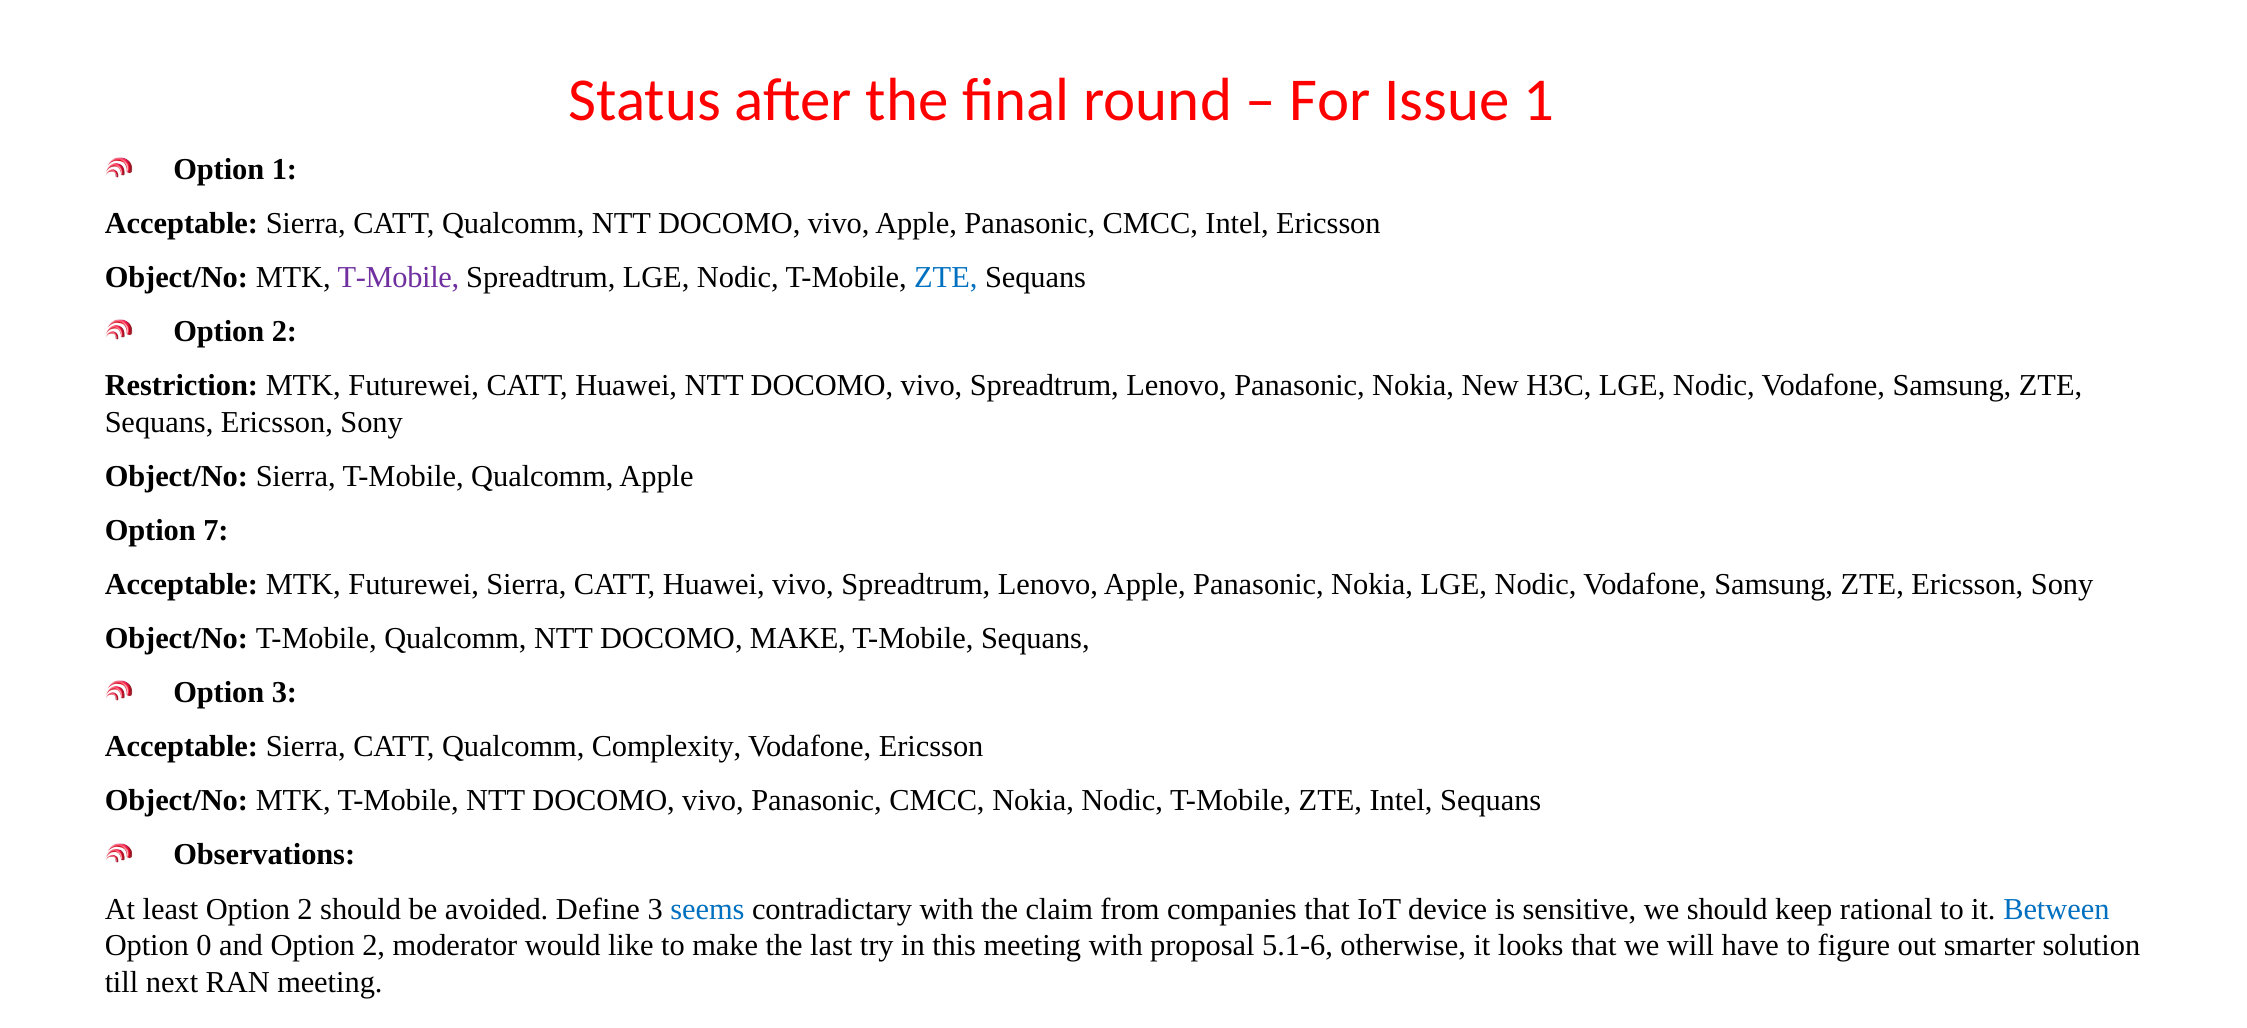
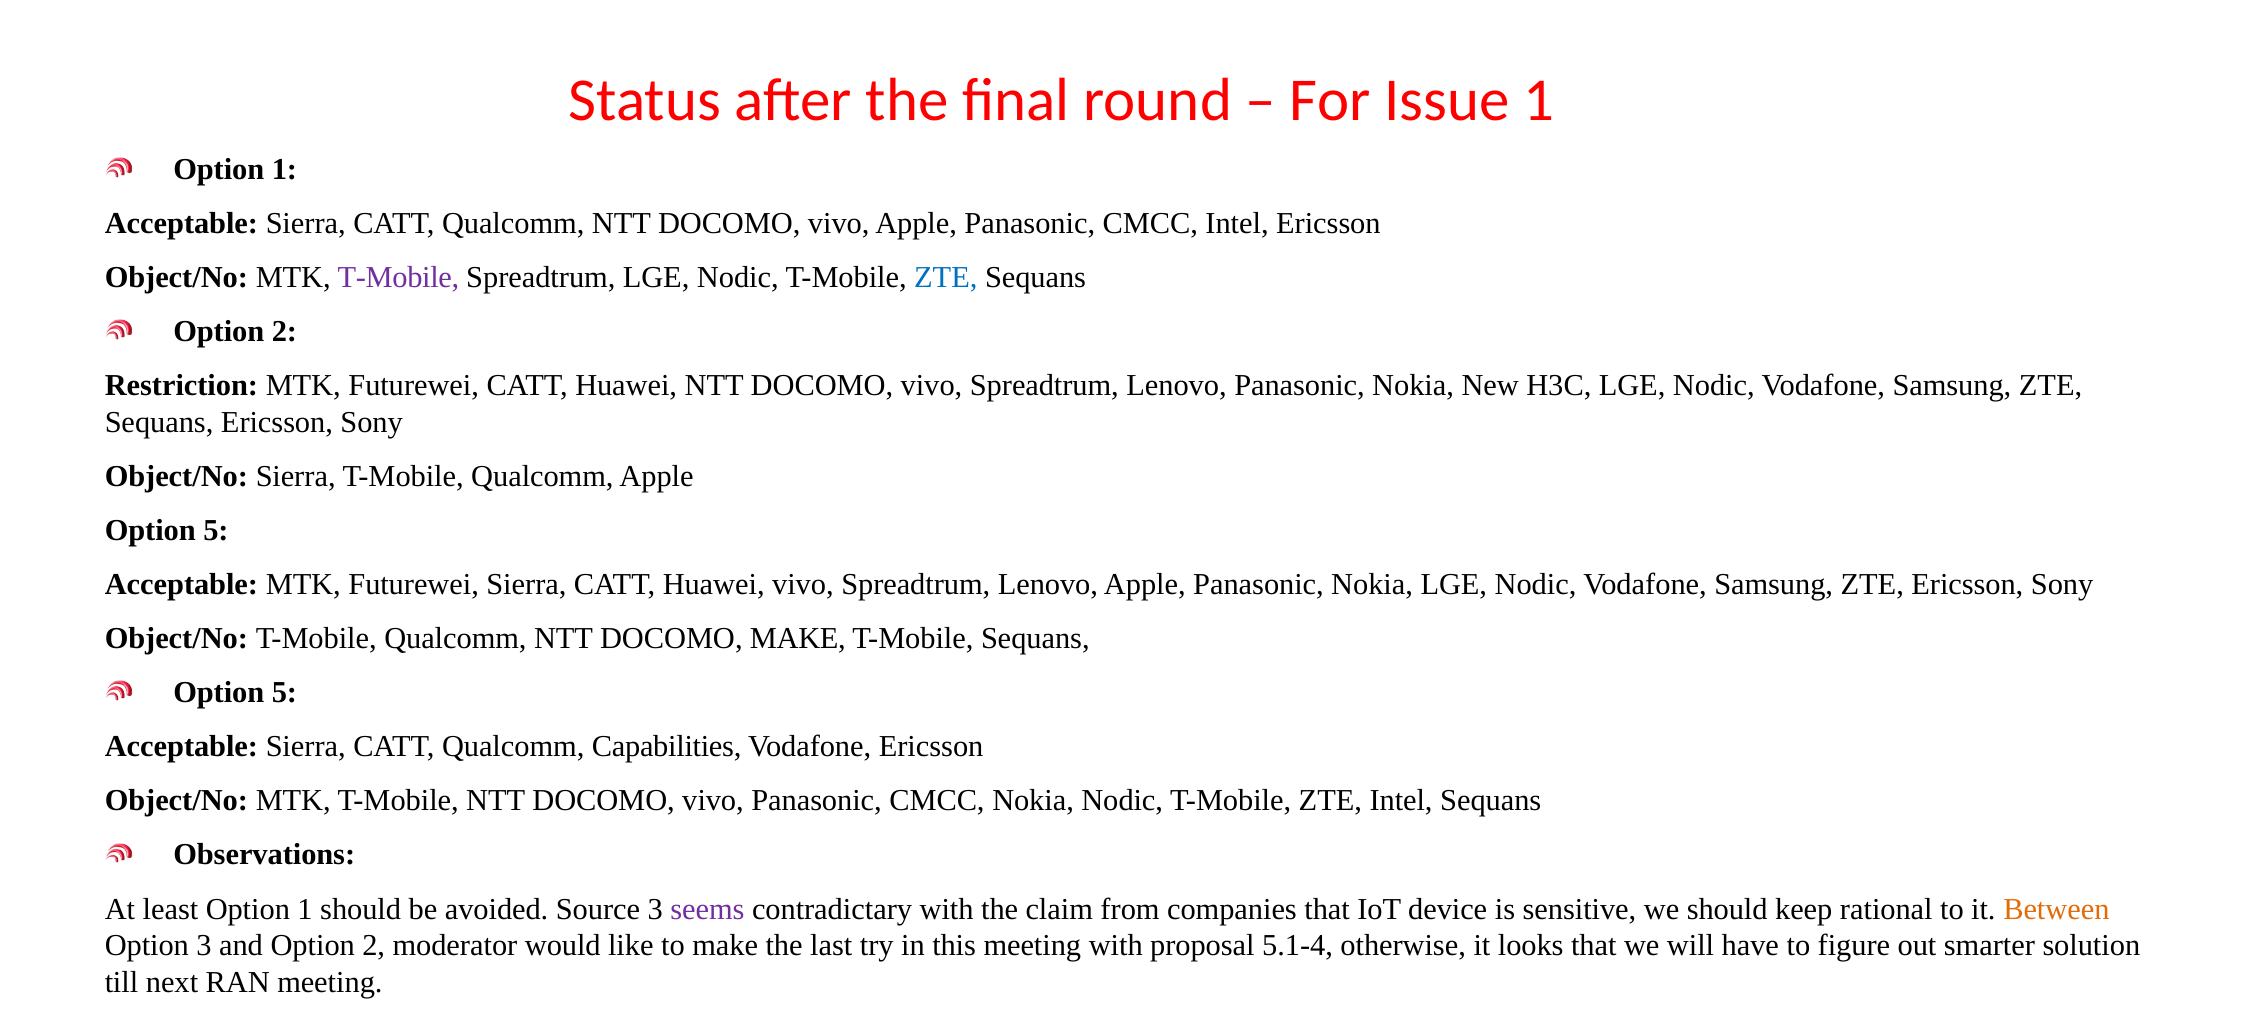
7: 7 -> 5 (216, 530)
3: 3 -> 5 (284, 692)
Complexity: Complexity -> Capabilities (667, 747)
least Option 2: 2 -> 1 (305, 909)
Define: Define -> Source (598, 909)
seems colour: blue -> purple (707, 909)
Between colour: blue -> orange (2056, 909)
Option 0: 0 -> 3 (204, 945)
5.1-6: 5.1-6 -> 5.1-4 (1298, 945)
